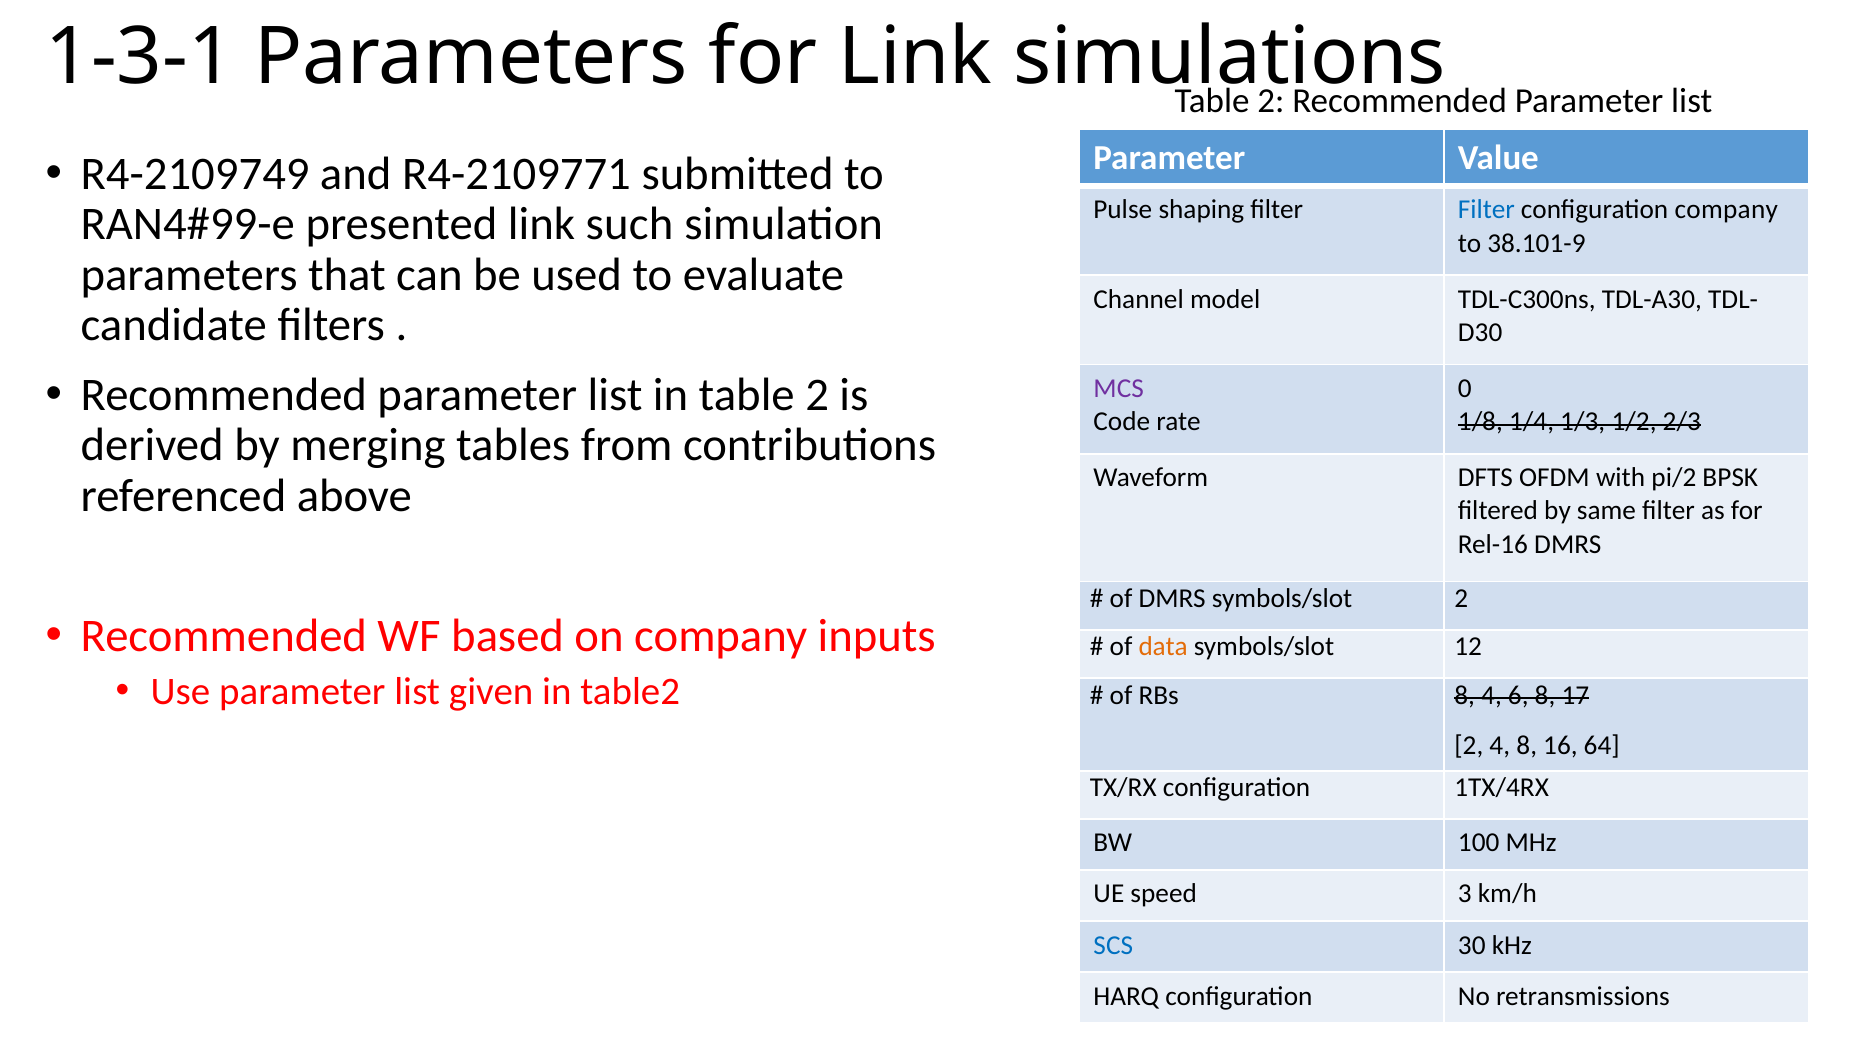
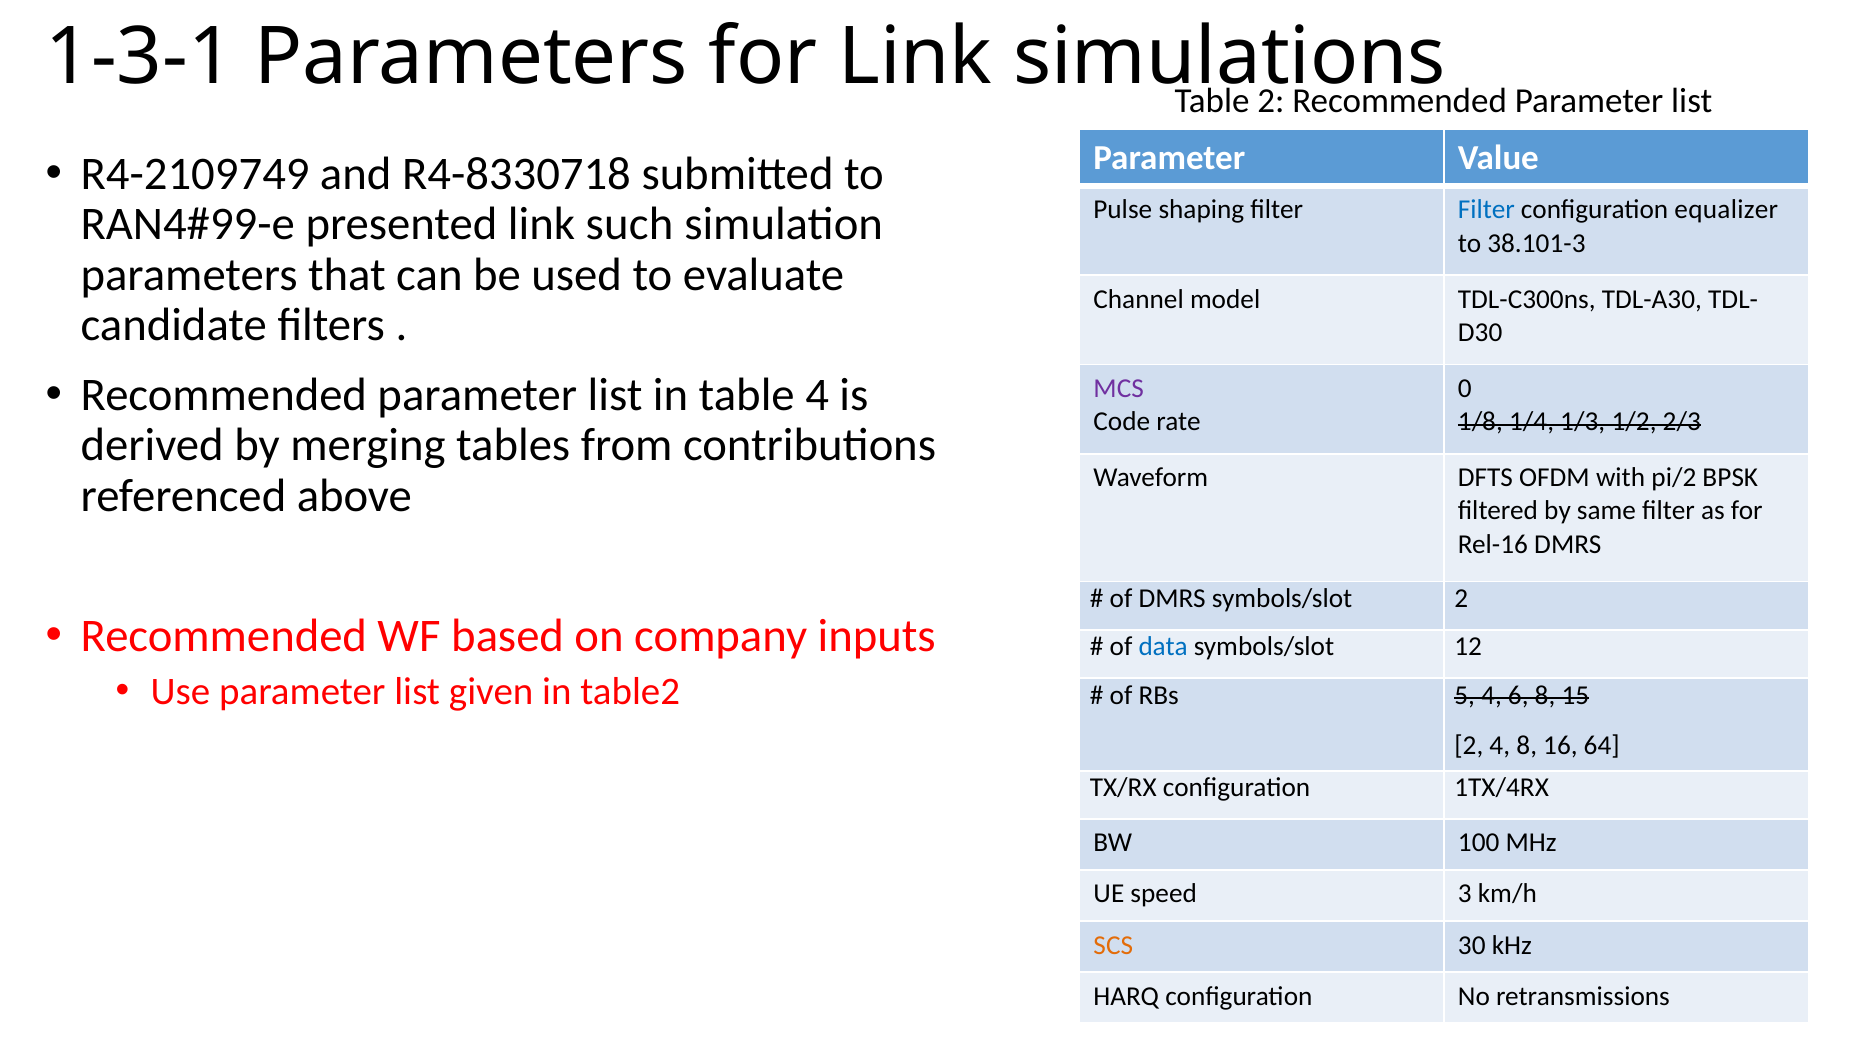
R4-2109771: R4-2109771 -> R4-8330718 (516, 174)
configuration company: company -> equalizer (1726, 210)
38.101-9: 38.101-9 -> 38.101-3 (1536, 243)
in table 2: 2 -> 4 (817, 395)
data colour: orange -> blue (1163, 647)
RBs 8: 8 -> 5 (1465, 695)
17: 17 -> 15 (1575, 695)
SCS colour: blue -> orange (1113, 945)
